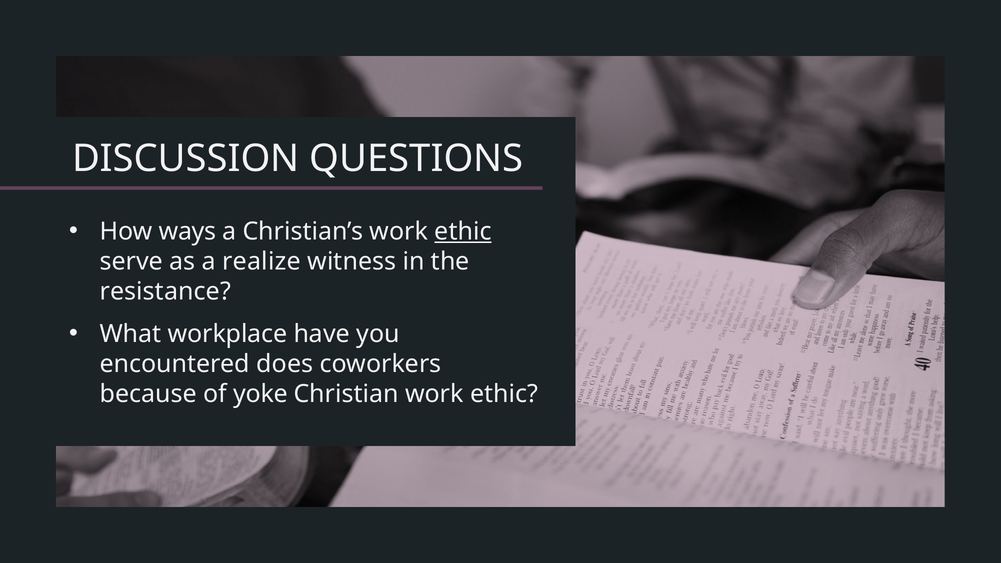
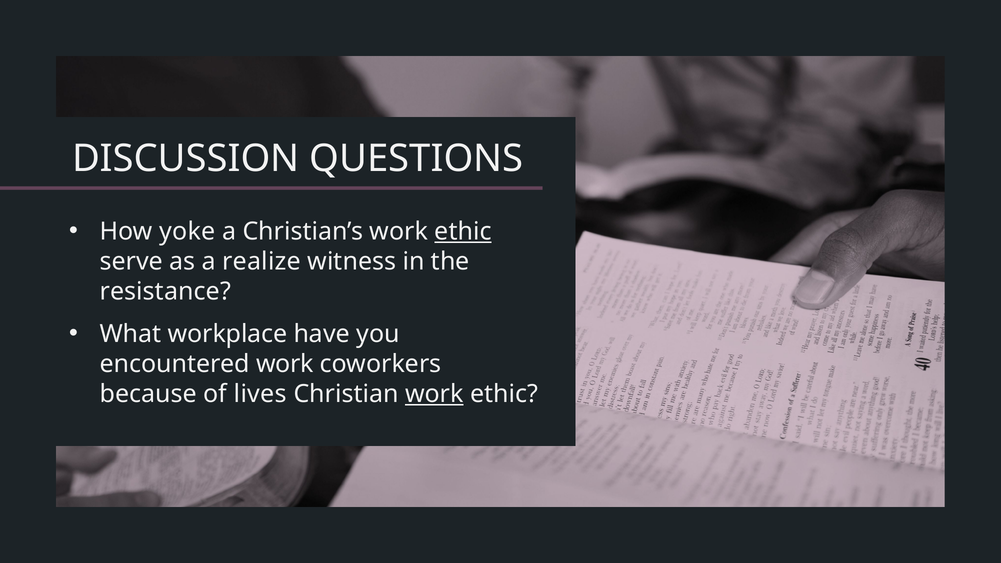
ways: ways -> yoke (187, 231)
encountered does: does -> work (285, 364)
yoke: yoke -> lives (260, 394)
work underline: none -> present (434, 394)
